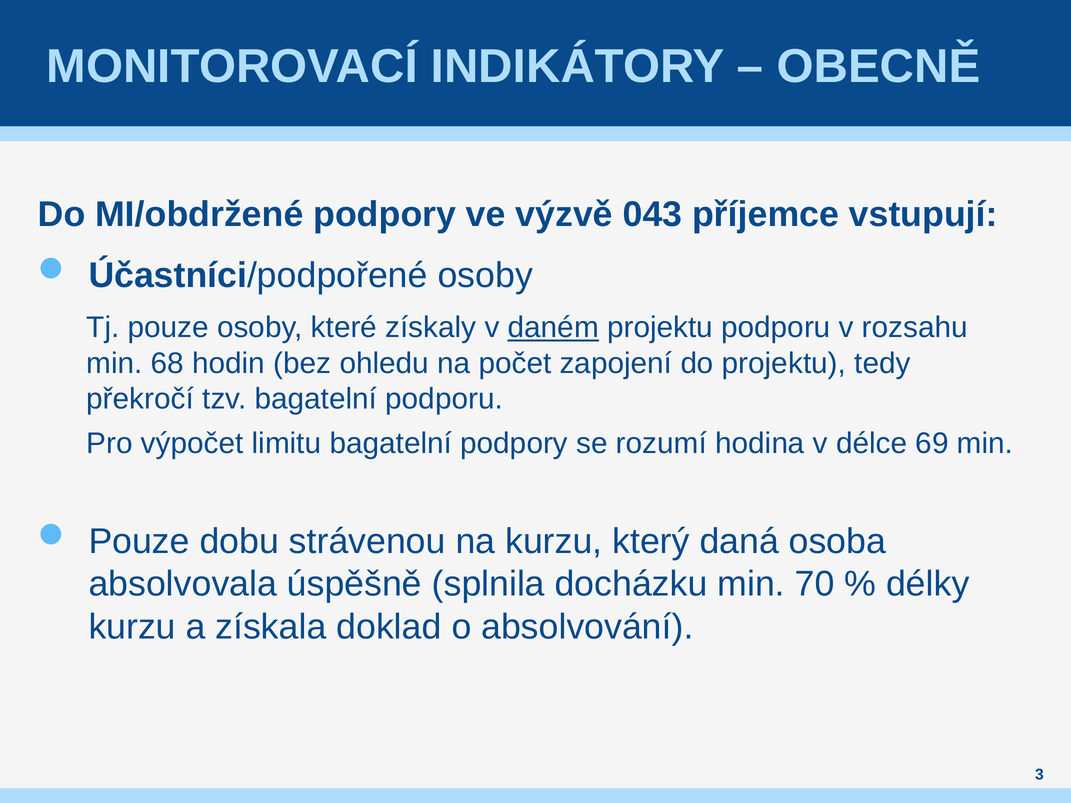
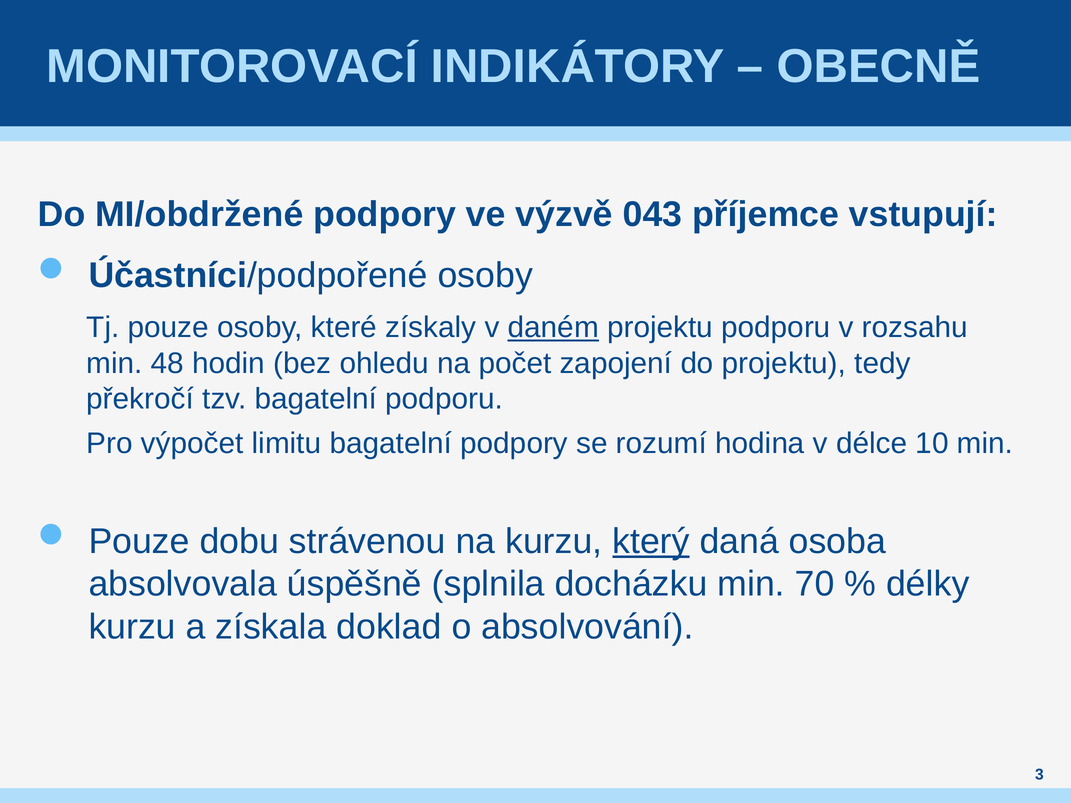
68: 68 -> 48 (167, 363)
69: 69 -> 10 (932, 444)
který underline: none -> present (651, 542)
